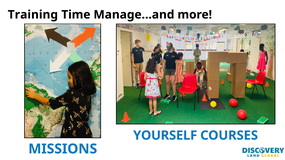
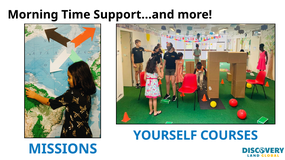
Training: Training -> Morning (33, 15)
Manage...and: Manage...and -> Support...and (134, 15)
